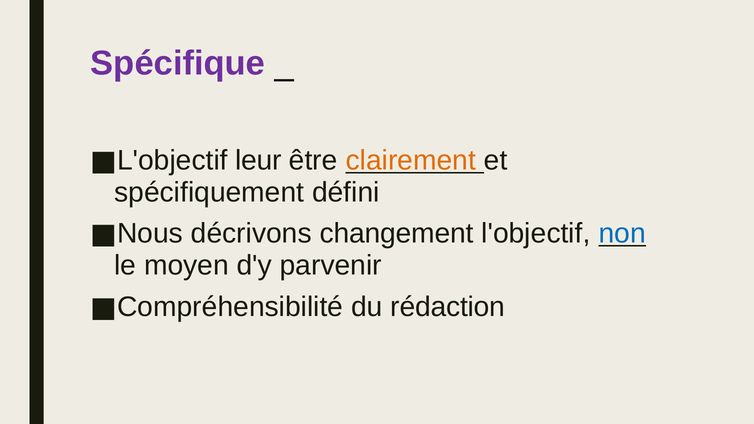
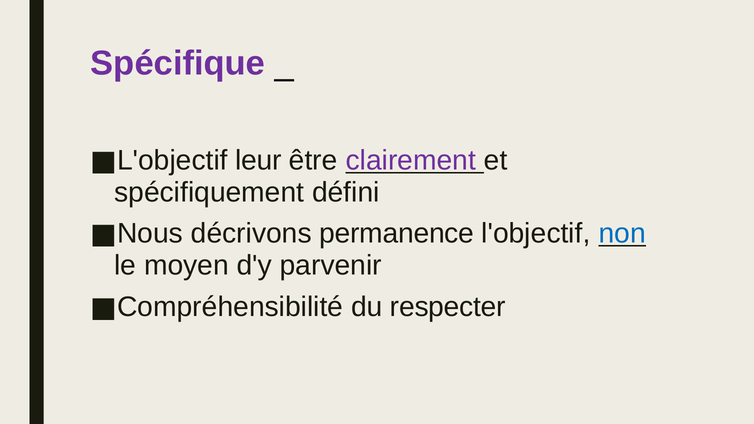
clairement colour: orange -> purple (411, 160)
changement: changement -> permanence (397, 234)
rédaction: rédaction -> respecter (448, 307)
